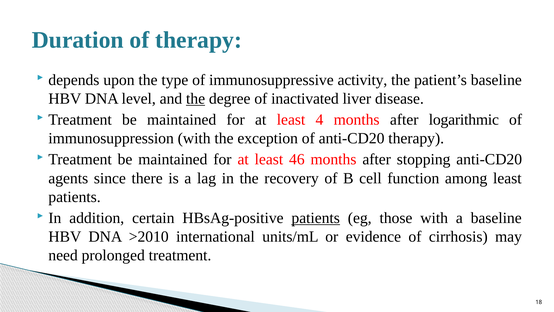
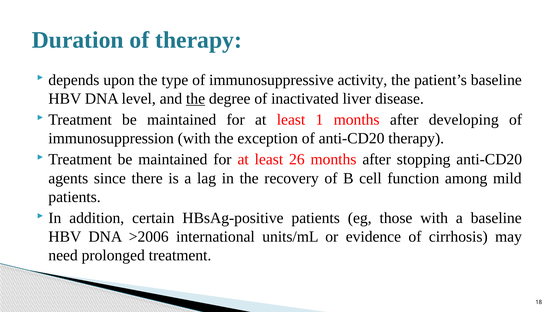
4: 4 -> 1 (319, 120)
logarithmic: logarithmic -> developing (464, 120)
46: 46 -> 26 (297, 159)
among least: least -> mild (507, 178)
patients underline: present -> none (316, 218)
>2010: >2010 -> >2006 (149, 236)
